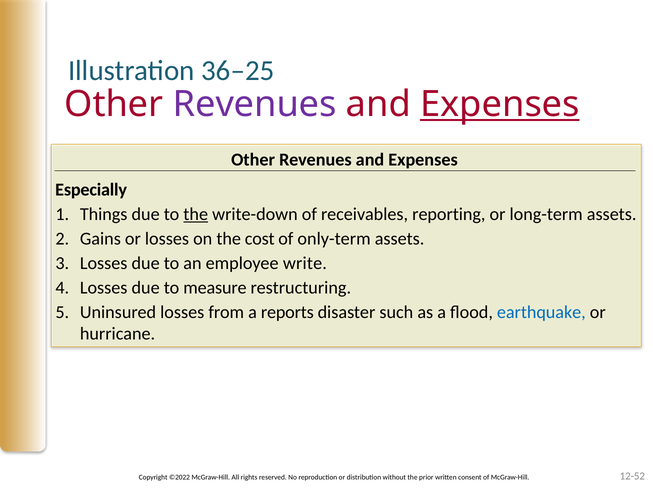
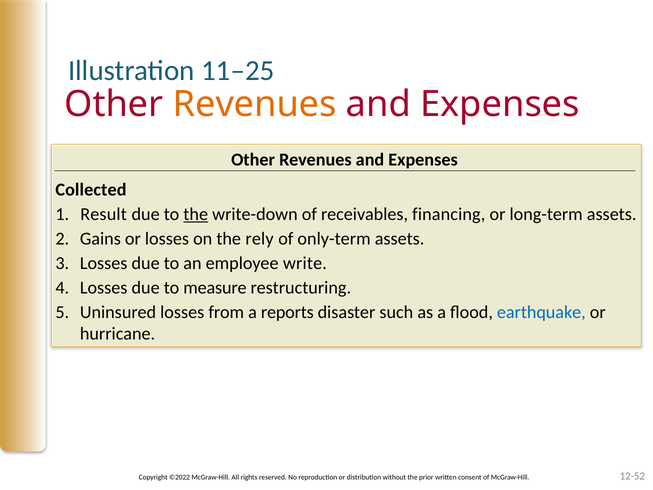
36–25: 36–25 -> 11–25 (238, 71)
Revenues colour: purple -> orange (255, 104)
Expenses underline: present -> none (500, 104)
Especially: Especially -> Collected (91, 190)
Things: Things -> Result (104, 214)
reporting: reporting -> financing (449, 214)
cost: cost -> rely (260, 239)
